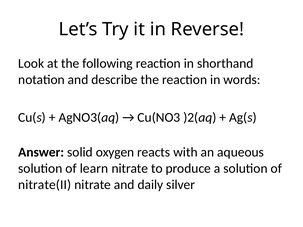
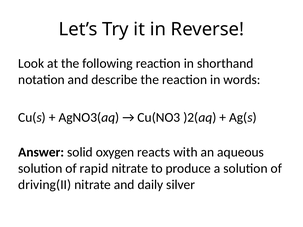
learn: learn -> rapid (94, 169)
nitrate(II: nitrate(II -> driving(II (45, 185)
